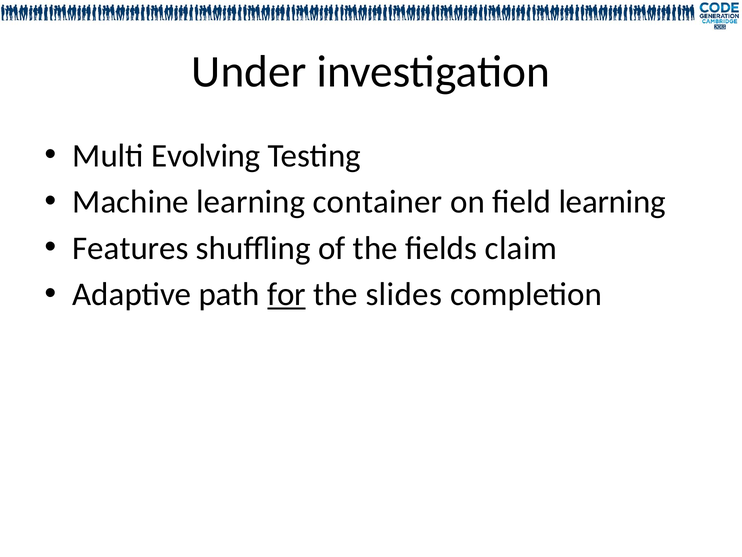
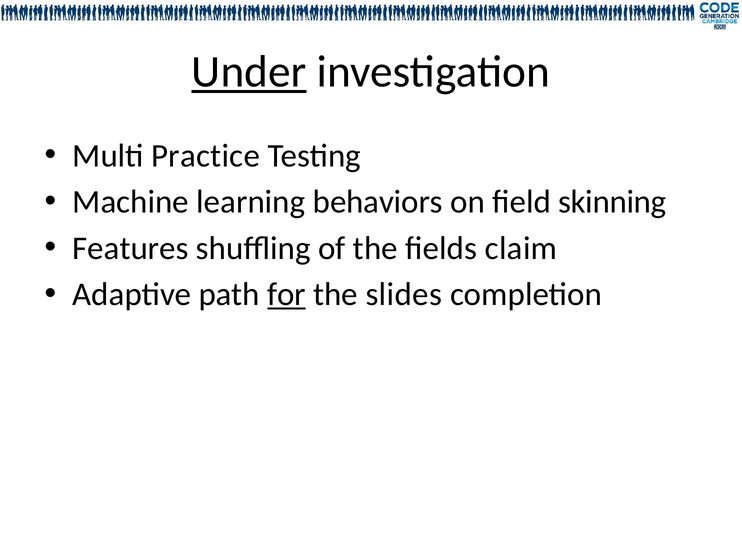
Under underline: none -> present (249, 72)
Evolving: Evolving -> Practice (206, 156)
container: container -> behaviors (378, 202)
field learning: learning -> skinning (612, 202)
